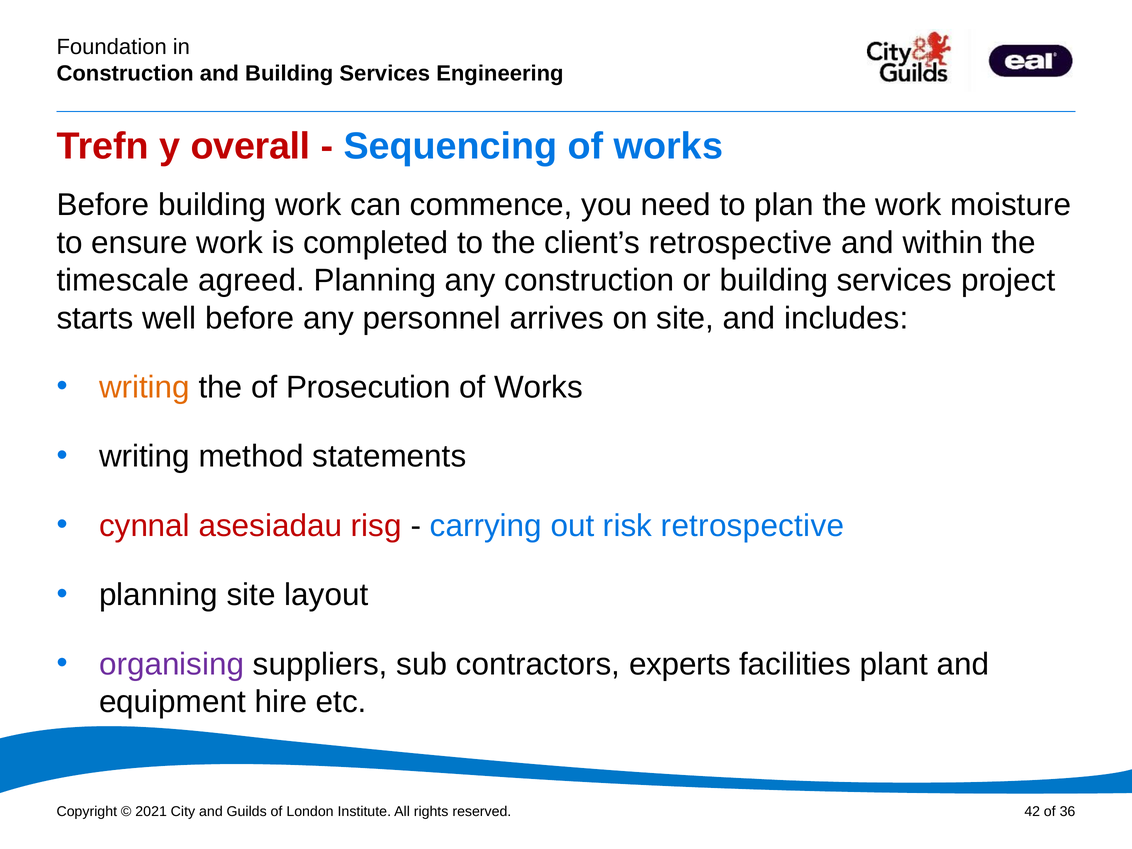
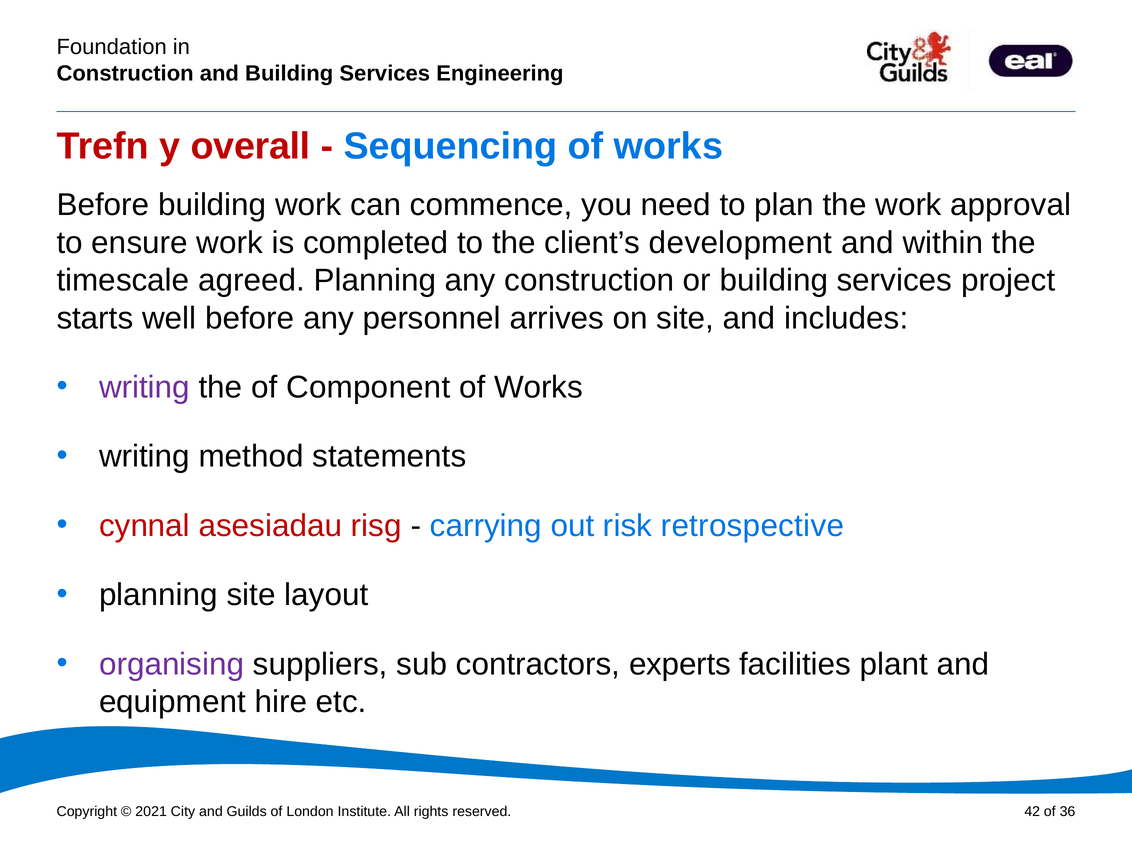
moisture: moisture -> approval (1011, 205)
client’s retrospective: retrospective -> development (741, 243)
writing colour: orange -> purple (144, 387)
Prosecution: Prosecution -> Component (368, 387)
